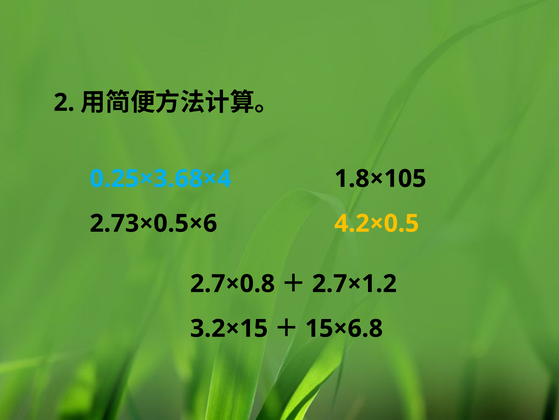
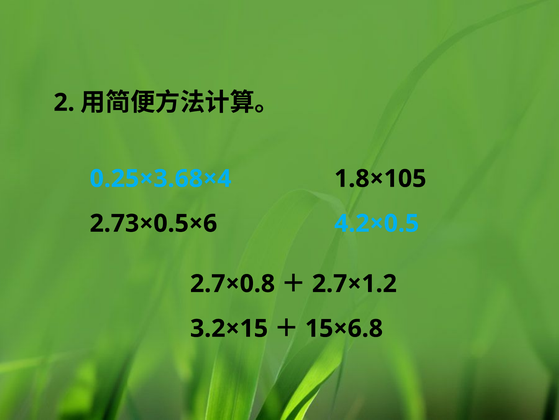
4.2×0.5 colour: yellow -> light blue (377, 223)
